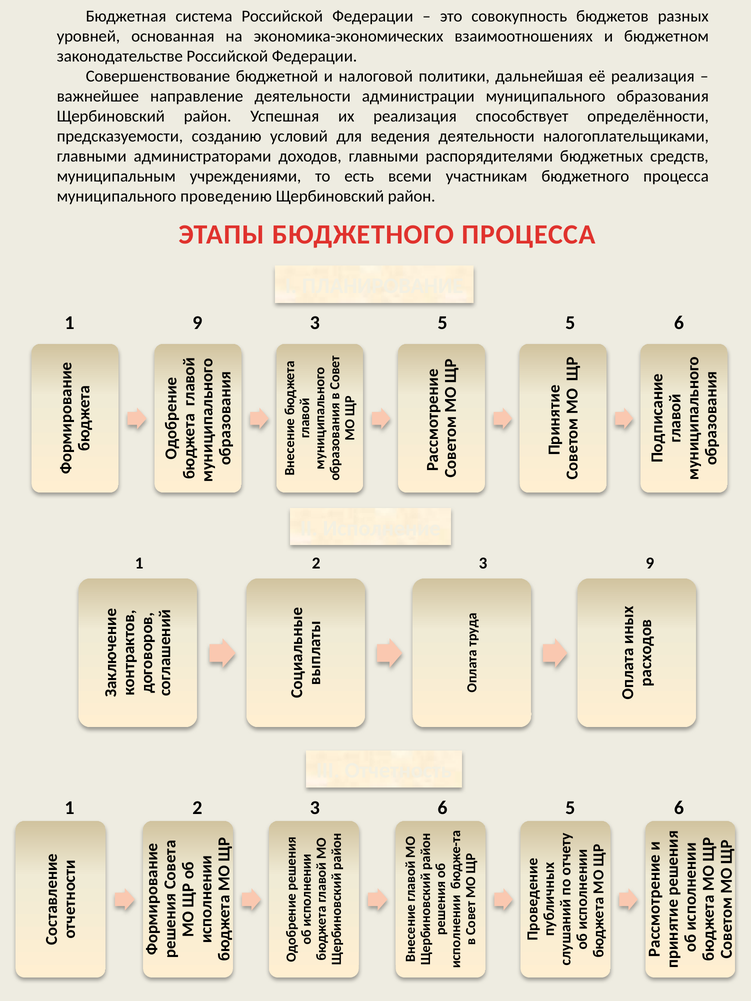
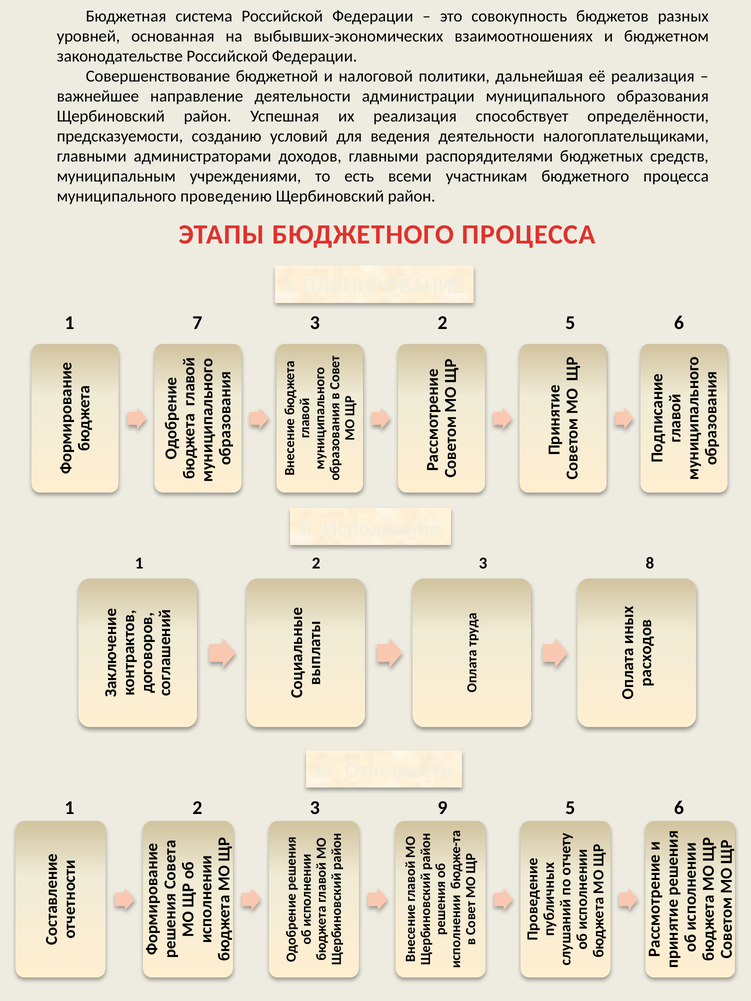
экономика-экономических: экономика-экономических -> выбывших-экономических (348, 36)
1 9: 9 -> 7 (197, 323)
3 5: 5 -> 2 (442, 323)
3 9: 9 -> 8 (650, 564)
3 6: 6 -> 9 (442, 808)
